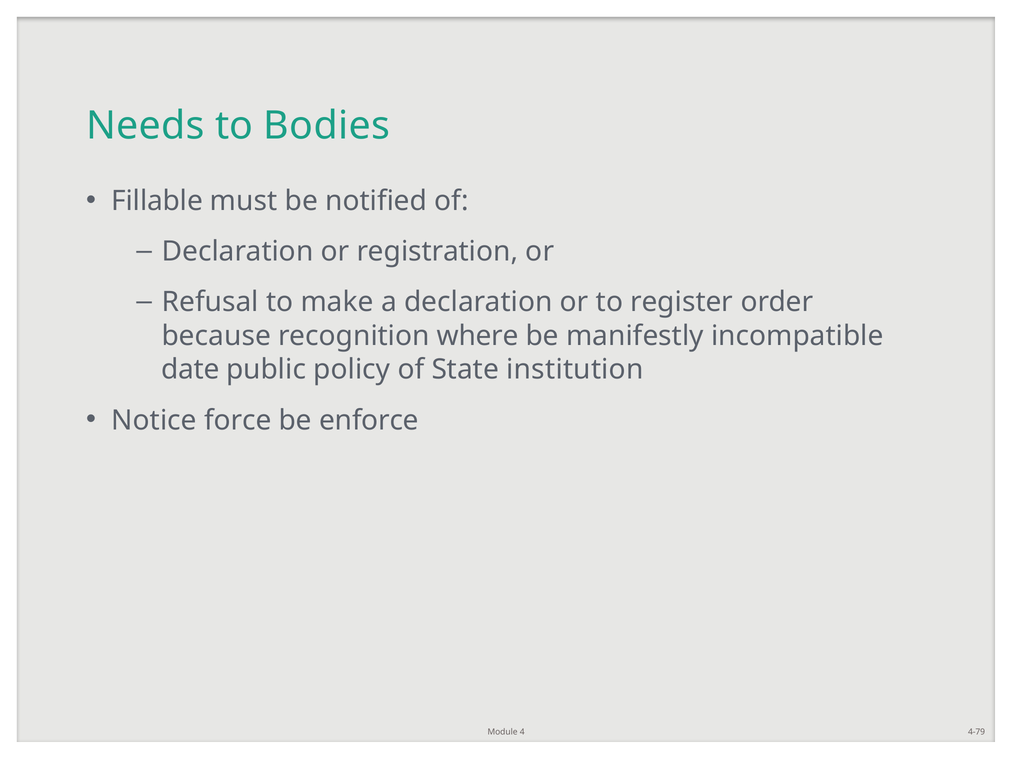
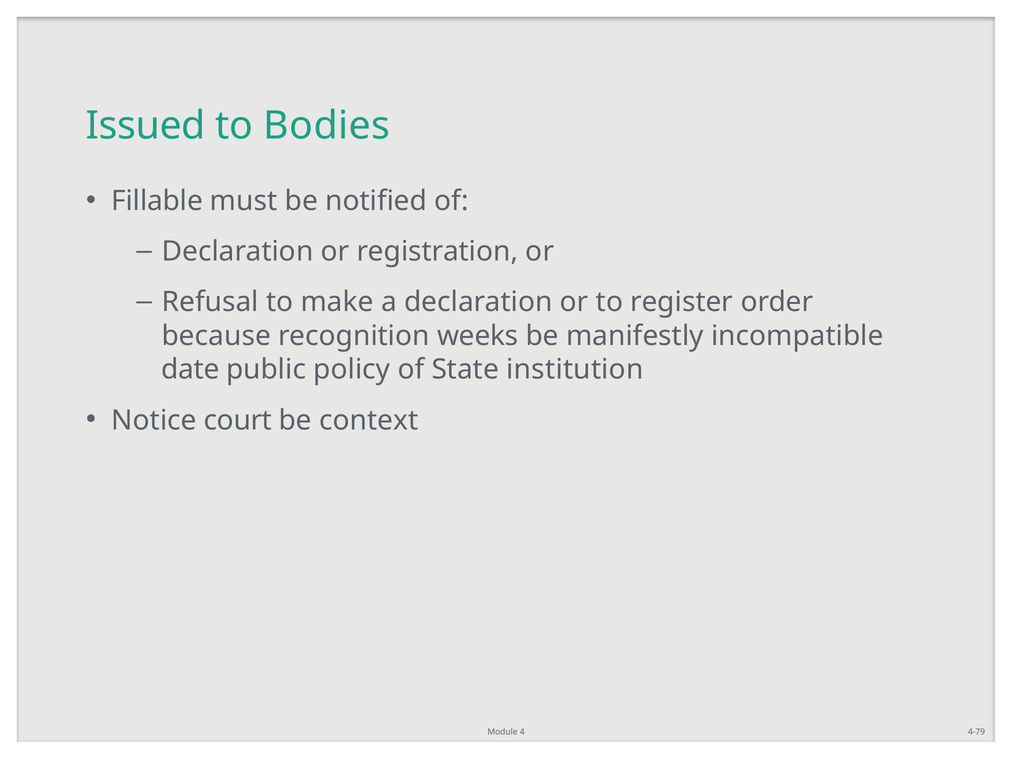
Needs: Needs -> Issued (146, 126)
where: where -> weeks (478, 336)
force: force -> court (238, 420)
enforce: enforce -> context (369, 420)
